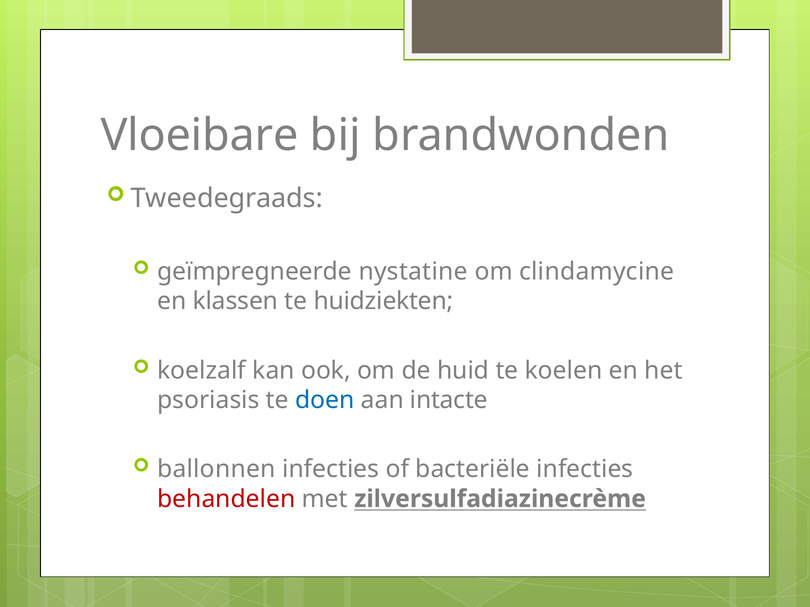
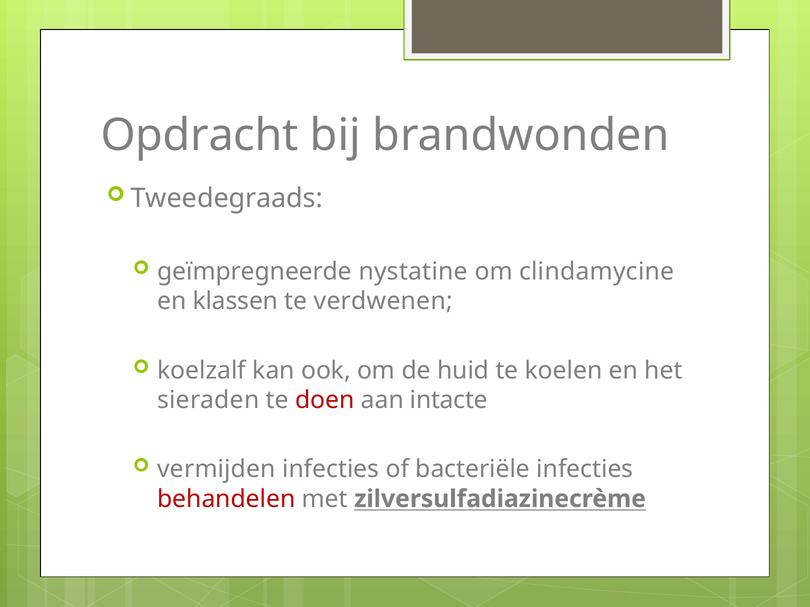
Vloeibare: Vloeibare -> Opdracht (200, 136)
huidziekten: huidziekten -> verdwenen (383, 302)
psoriasis: psoriasis -> sieraden (208, 400)
doen colour: blue -> red (325, 400)
ballonnen: ballonnen -> vermijden (216, 470)
